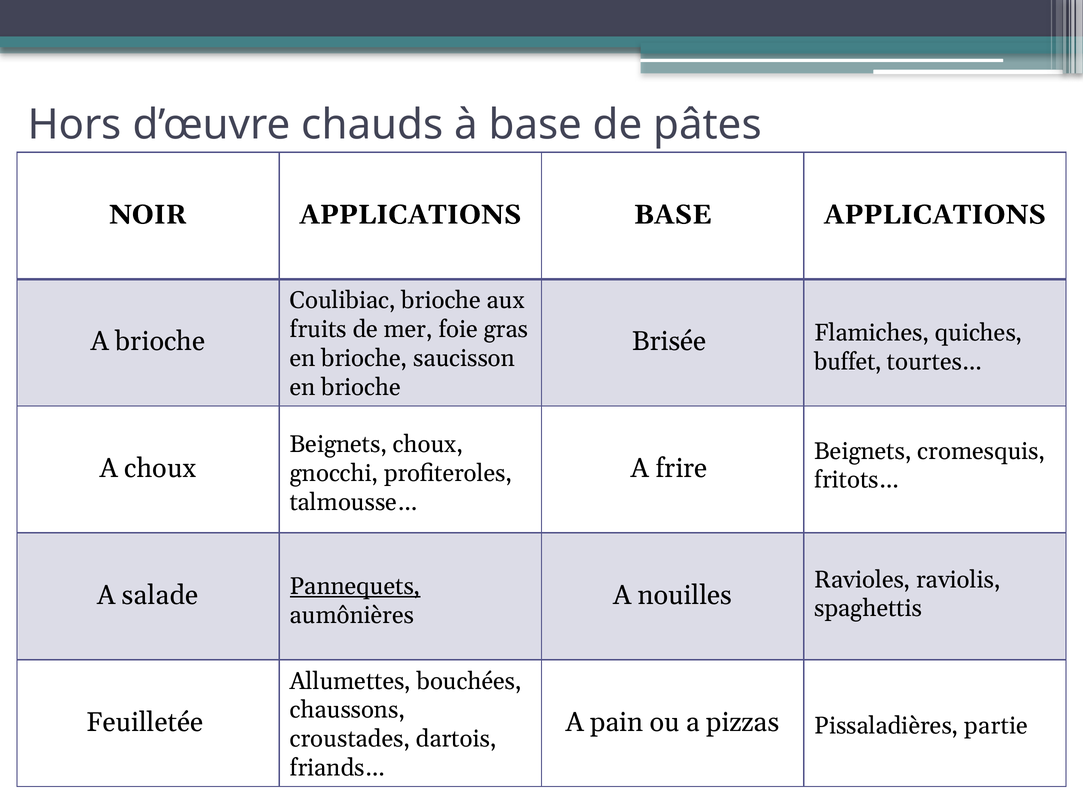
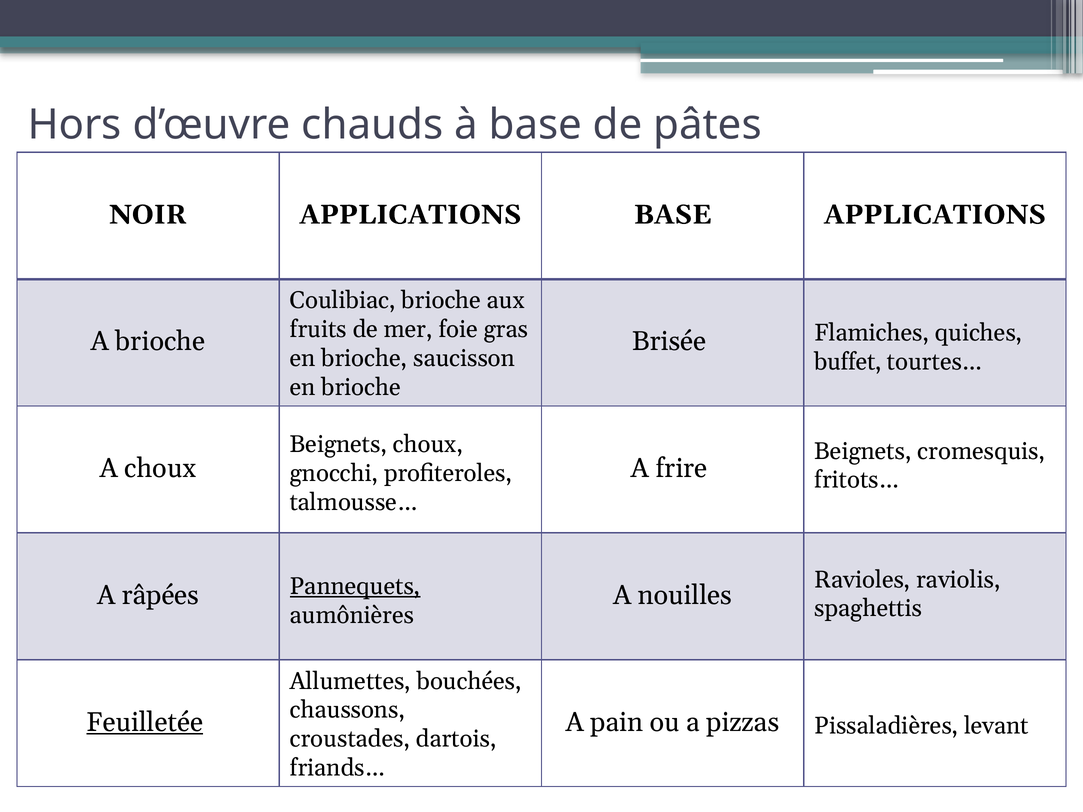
salade: salade -> râpées (160, 595)
Feuilletée underline: none -> present (145, 722)
partie: partie -> levant (996, 726)
